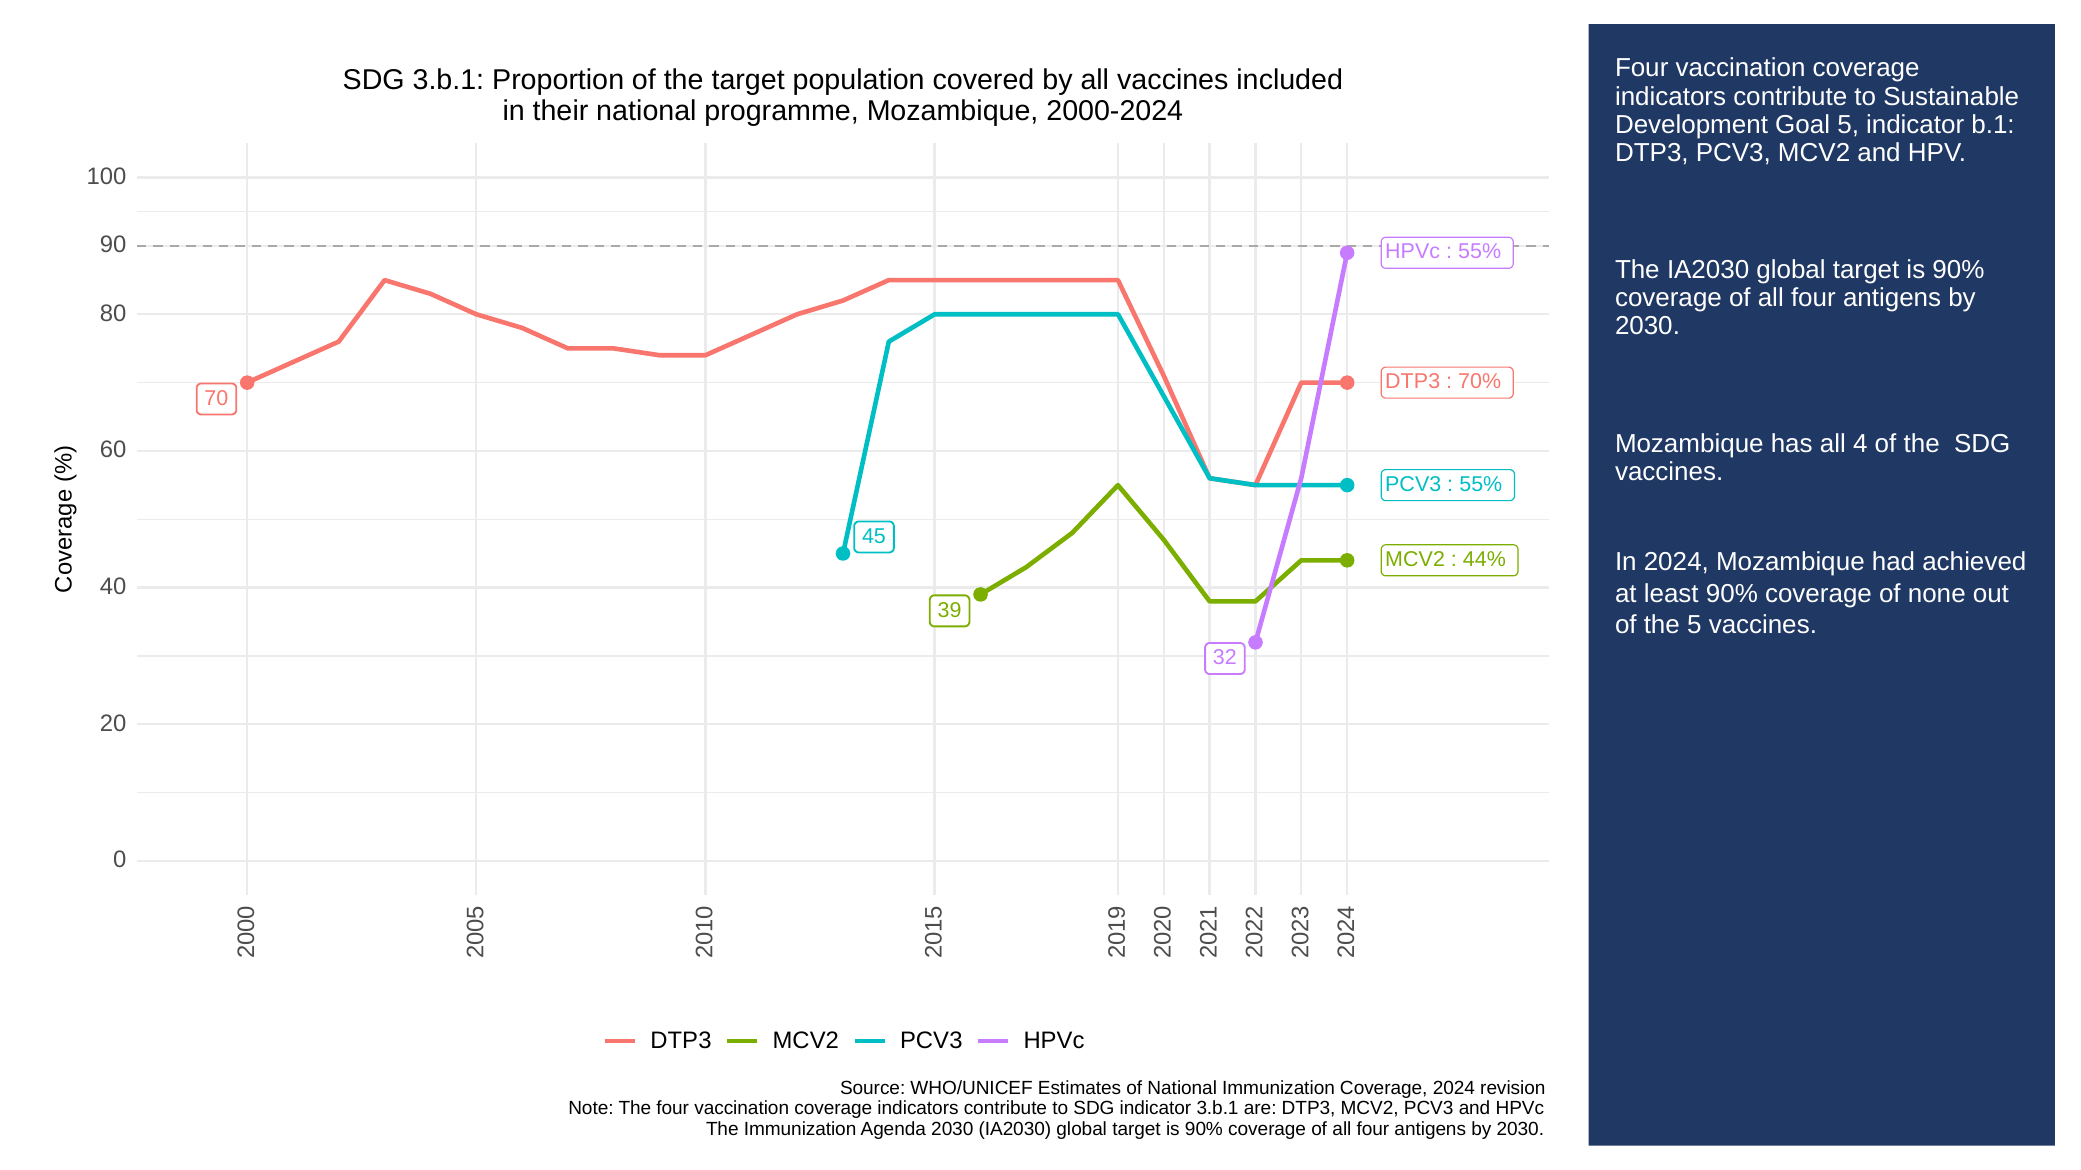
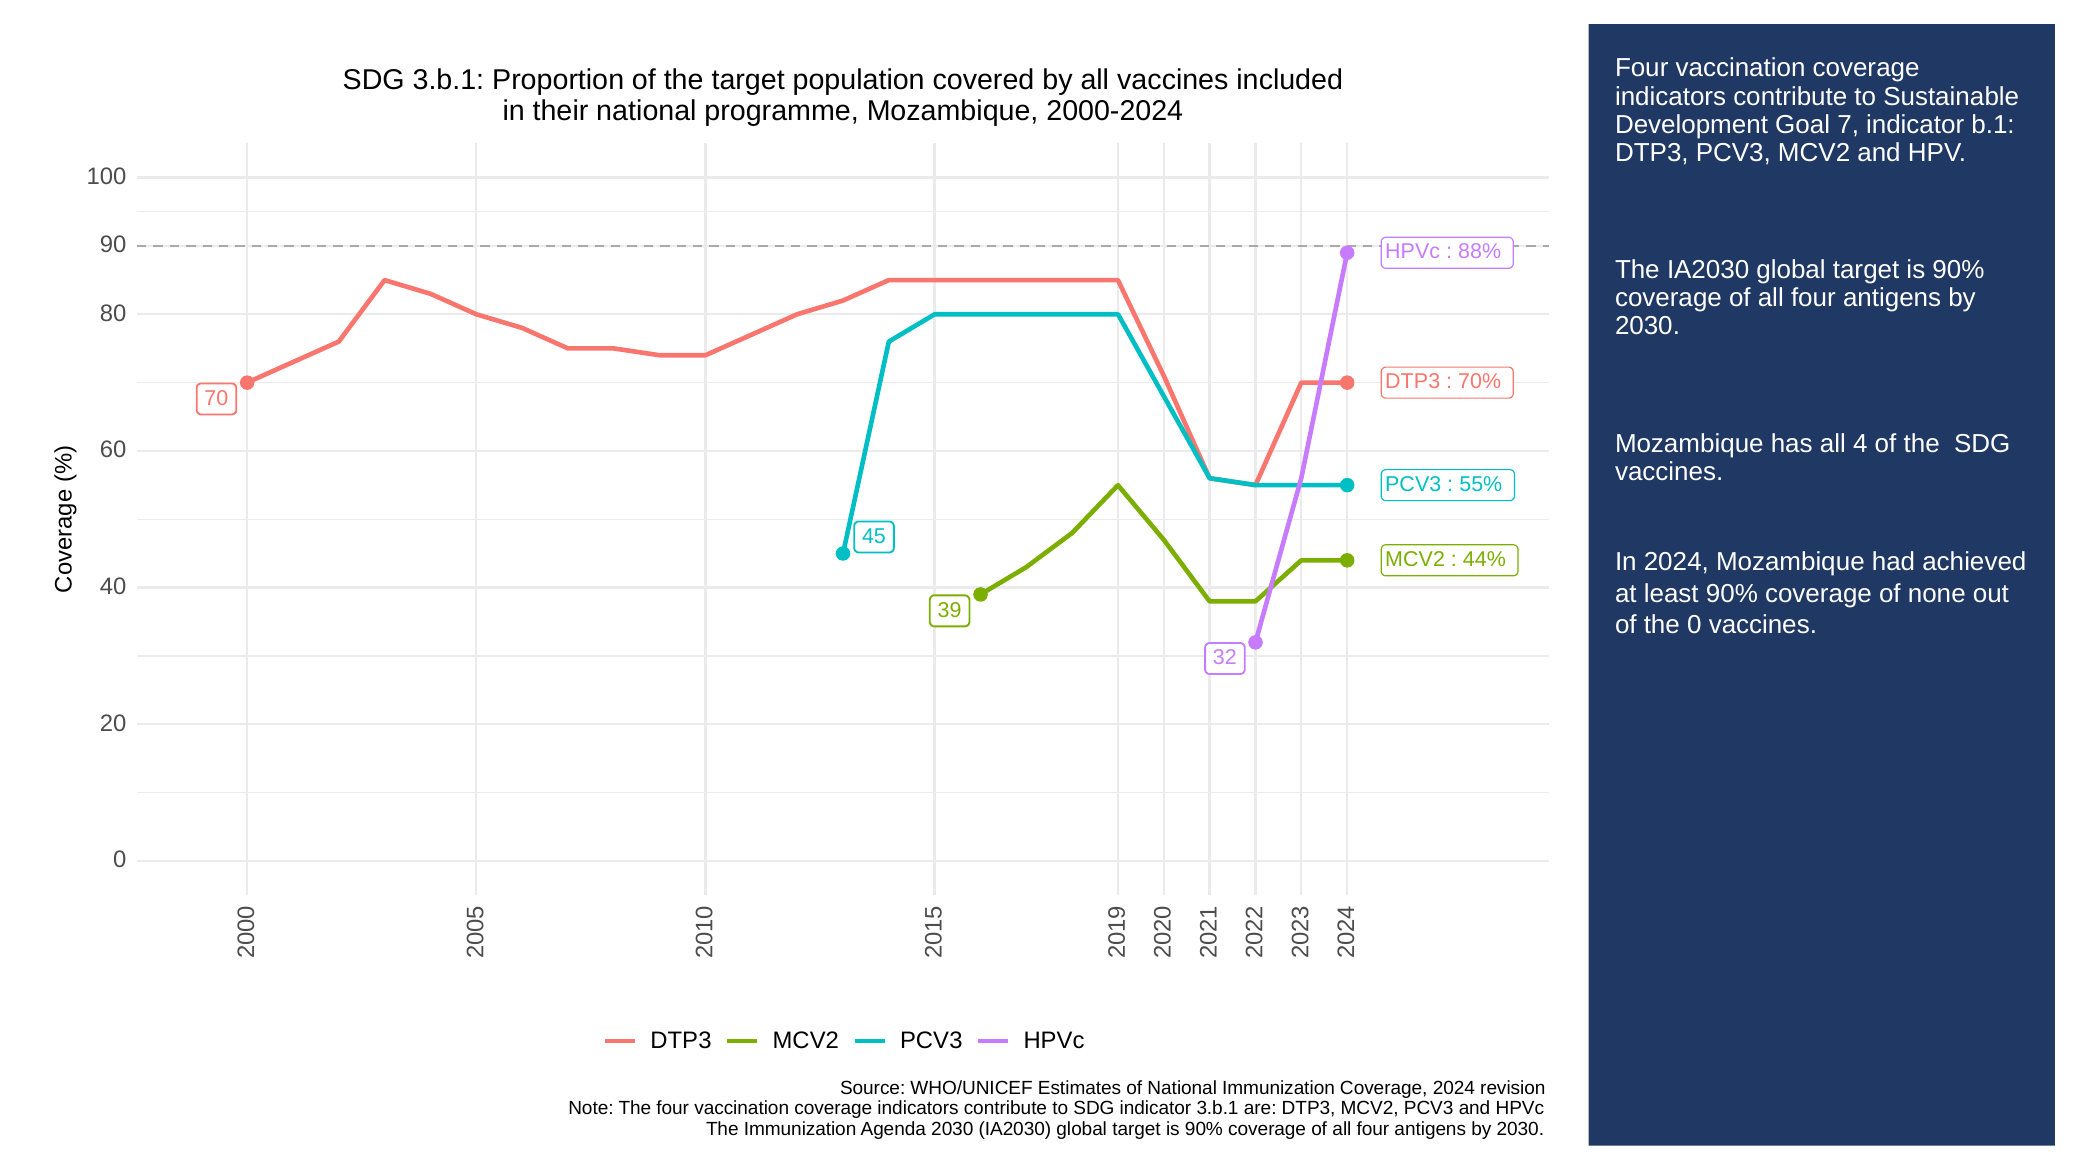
Goal 5: 5 -> 7 (1848, 125)
55%: 55% -> 88% (1480, 252)
the 5: 5 -> 0 (1694, 625)
